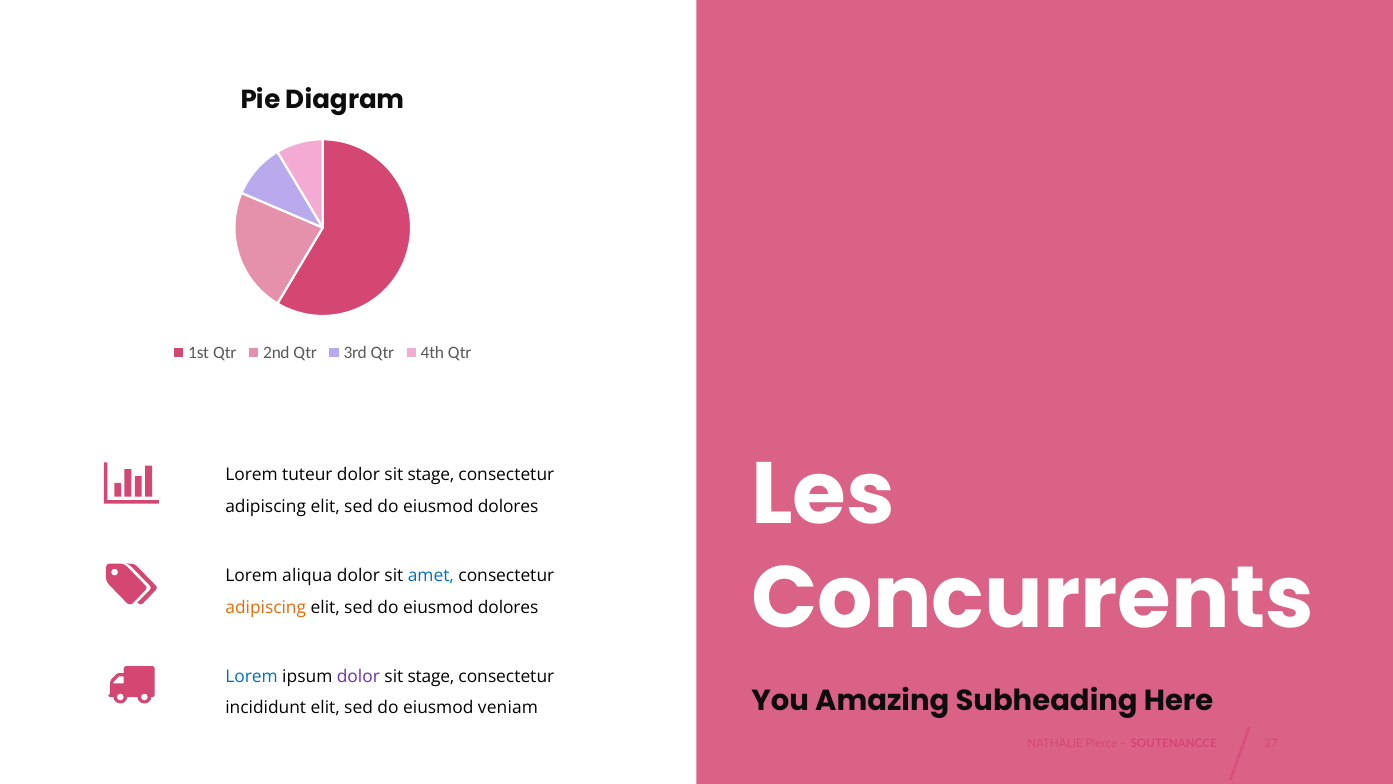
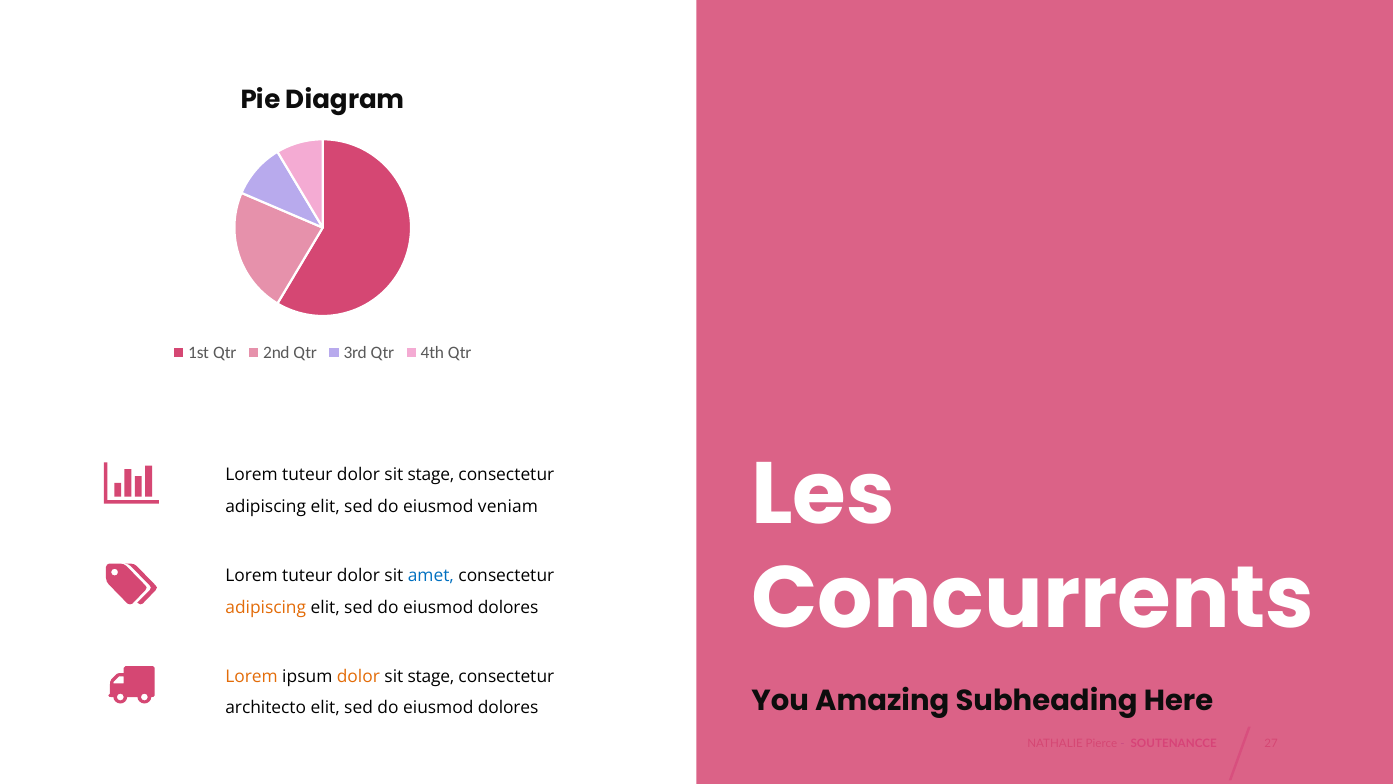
dolores: dolores -> veniam (508, 506)
aliqua: aliqua -> tuteur (307, 576)
Lorem colour: blue -> orange (252, 676)
dolor colour: purple -> orange (358, 676)
incididunt: incididunt -> architecto (266, 708)
veniam: veniam -> dolores (508, 708)
